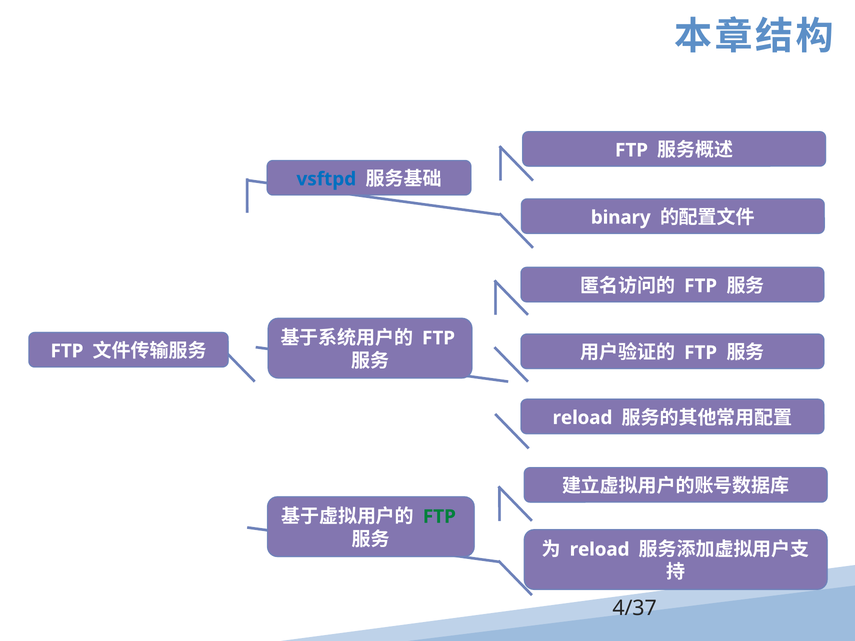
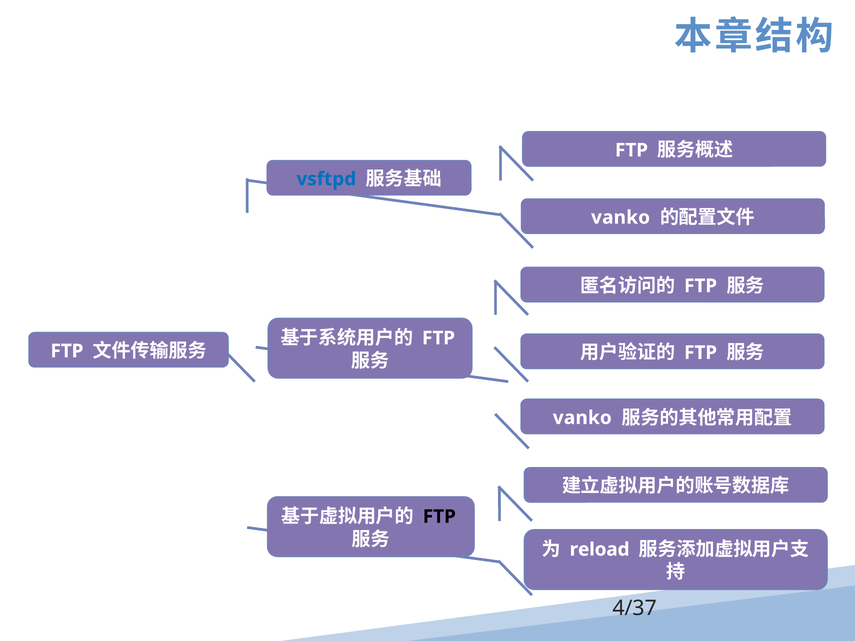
binary: binary -> vanko (621, 218)
reload: reload -> vanko (582, 418)
FTP colour: green -> black (439, 517)
